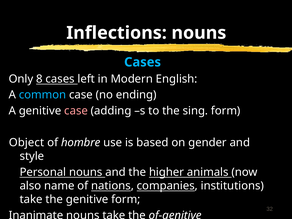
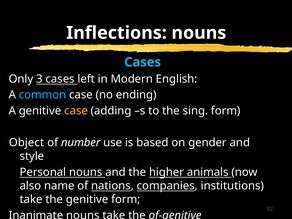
8: 8 -> 3 (39, 79)
case colour: pink -> yellow (76, 111)
hombre: hombre -> number (81, 143)
